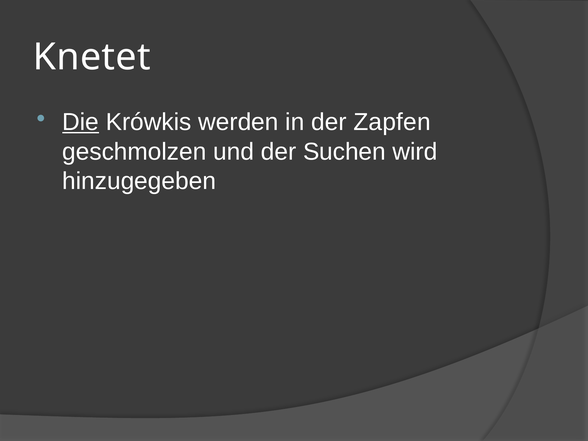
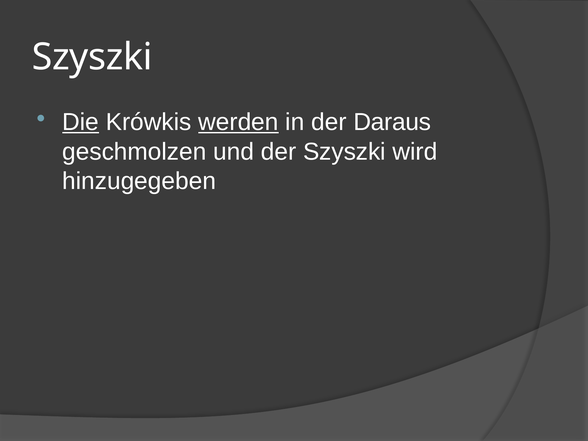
Knetet: Knetet -> Szyszki (92, 57)
werden underline: none -> present (238, 122)
Zapfen: Zapfen -> Daraus (392, 122)
der Suchen: Suchen -> Szyszki (344, 152)
